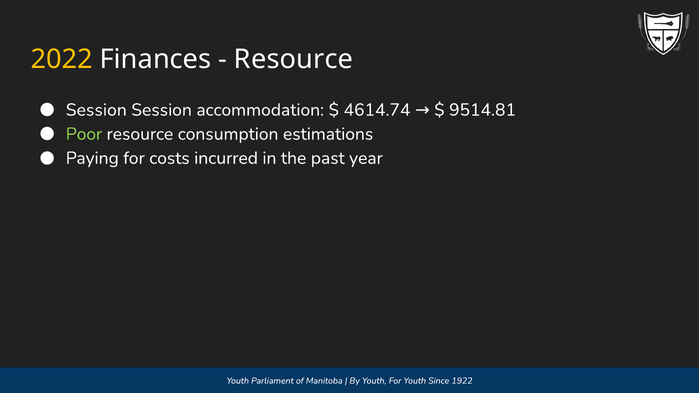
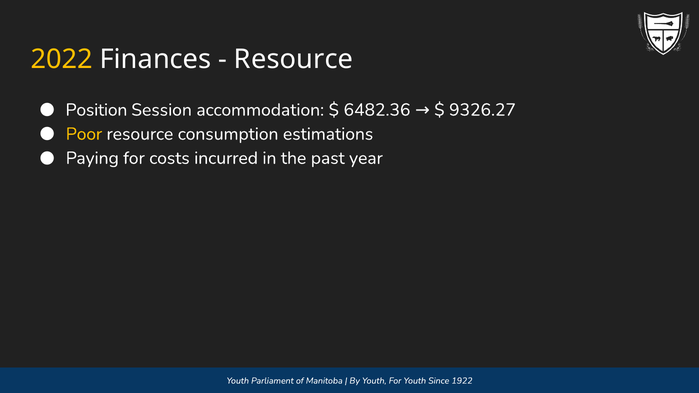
Session: Session -> Position (96, 110)
4614.74: 4614.74 -> 6482.36 (377, 110)
9514.81: 9514.81 -> 9326.27 (483, 110)
Poor colour: light green -> yellow (84, 134)
